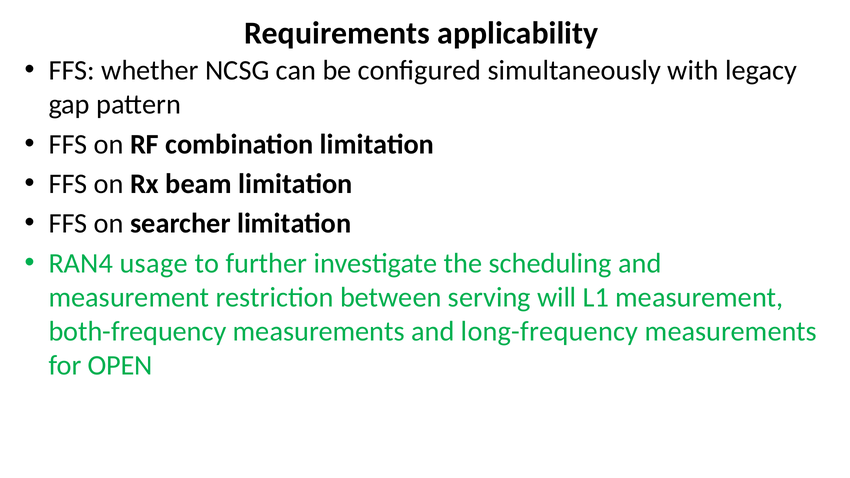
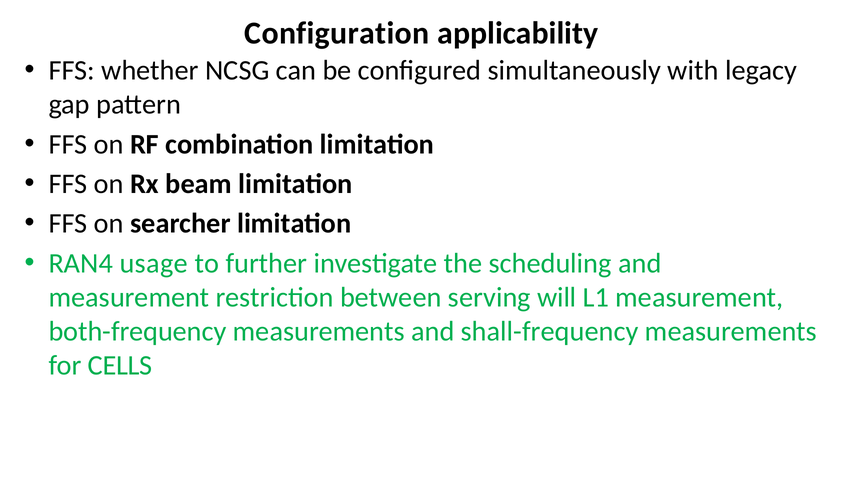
Requirements: Requirements -> Configuration (337, 33)
long-frequency: long-frequency -> shall-frequency (550, 331)
OPEN: OPEN -> CELLS (120, 365)
